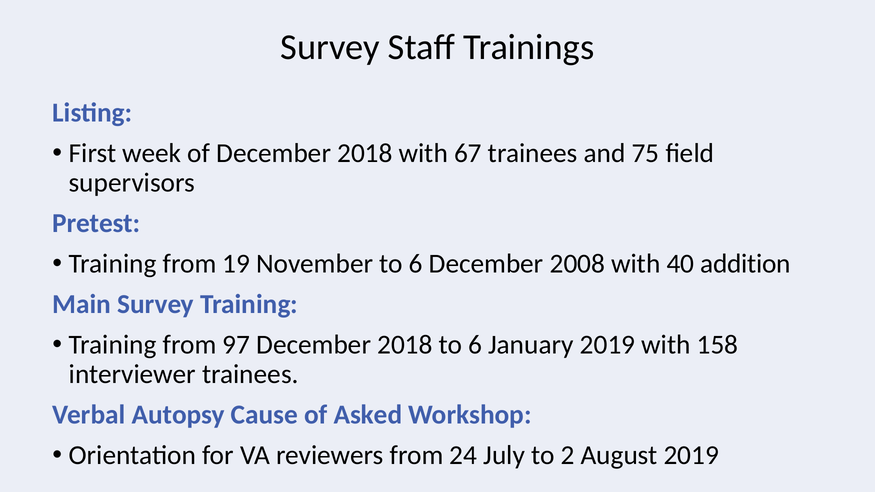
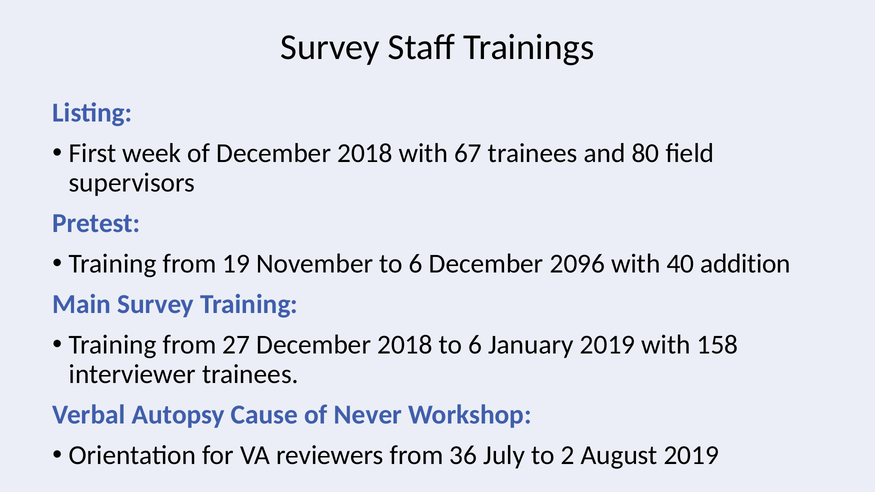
75: 75 -> 80 (646, 153)
2008: 2008 -> 2096 (577, 264)
97: 97 -> 27 (236, 345)
Asked: Asked -> Never (368, 415)
24: 24 -> 36 (463, 455)
